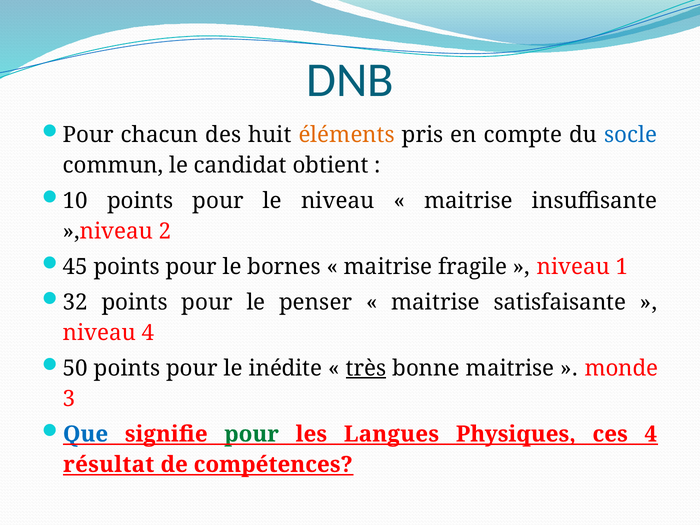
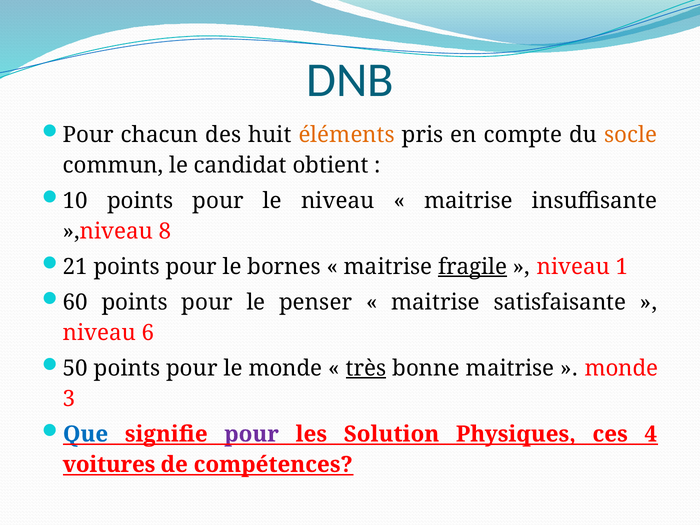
socle colour: blue -> orange (631, 135)
2: 2 -> 8 (165, 231)
45: 45 -> 21 (75, 267)
fragile underline: none -> present (473, 267)
32: 32 -> 60 (75, 302)
niveau 4: 4 -> 6 (148, 333)
le inédite: inédite -> monde (285, 368)
pour colour: green -> purple (252, 434)
Langues: Langues -> Solution (392, 434)
résultat: résultat -> voitures (109, 465)
